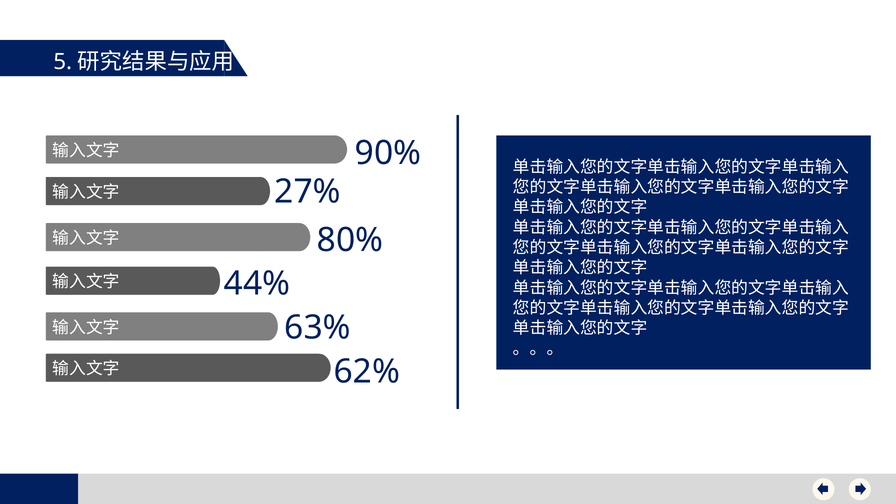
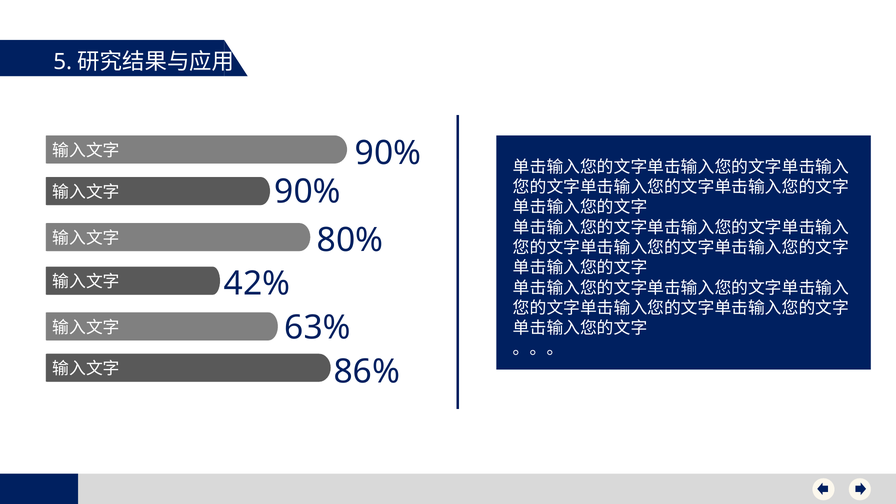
27%: 27% -> 90% (308, 192)
44%: 44% -> 42% (257, 284)
62%: 62% -> 86% (367, 372)
